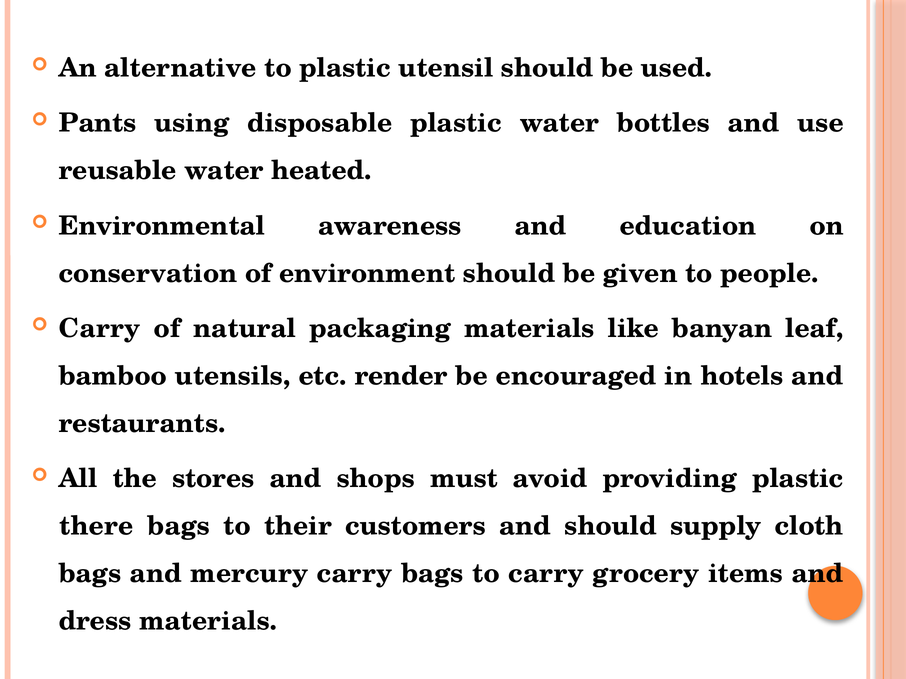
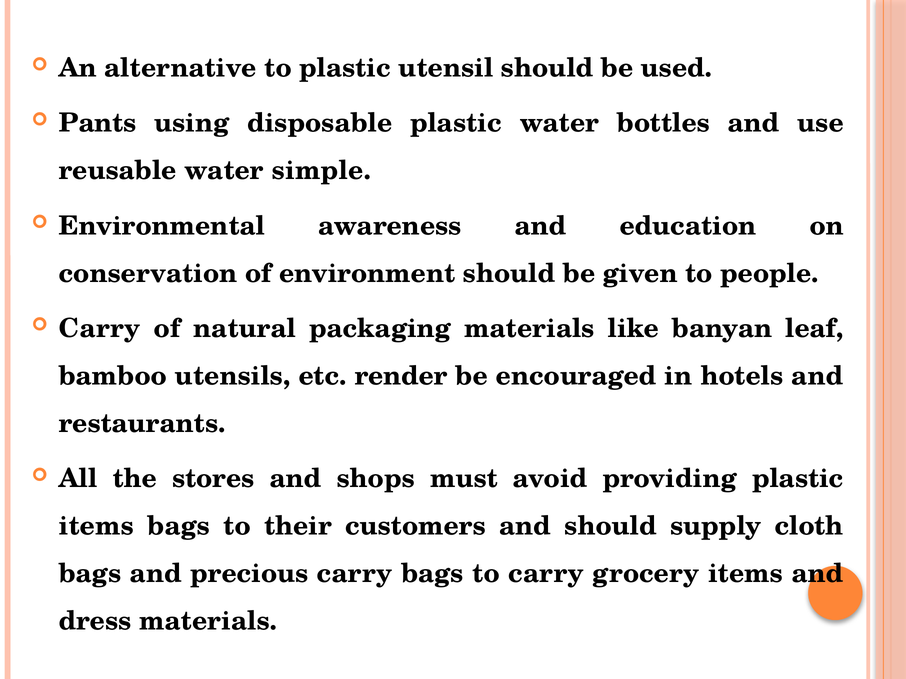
heated: heated -> simple (321, 171)
there: there -> items (96, 526)
mercury: mercury -> precious (249, 574)
